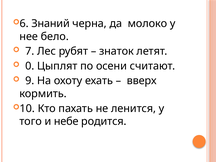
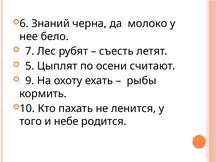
знаток: знаток -> съесть (116, 51)
0: 0 -> 5 (30, 66)
вверх: вверх -> рыбы (142, 81)
